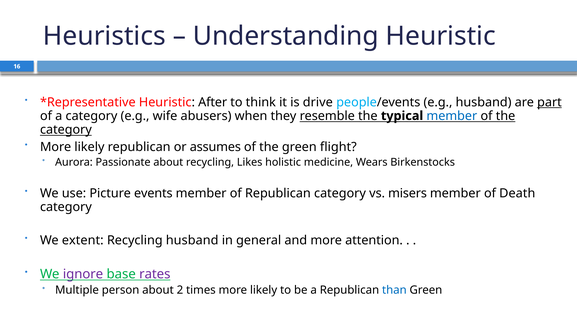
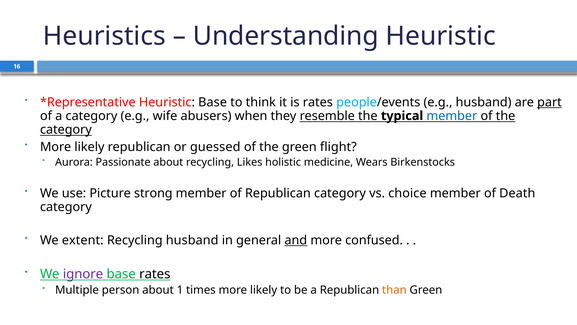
Heuristic After: After -> Base (213, 102)
is drive: drive -> rates (318, 102)
assumes: assumes -> guessed (215, 147)
events: events -> strong (153, 193)
misers: misers -> choice (407, 193)
and underline: none -> present (296, 240)
attention: attention -> confused (374, 240)
rates colour: purple -> black (155, 274)
2: 2 -> 1 (180, 290)
than colour: blue -> orange (394, 290)
